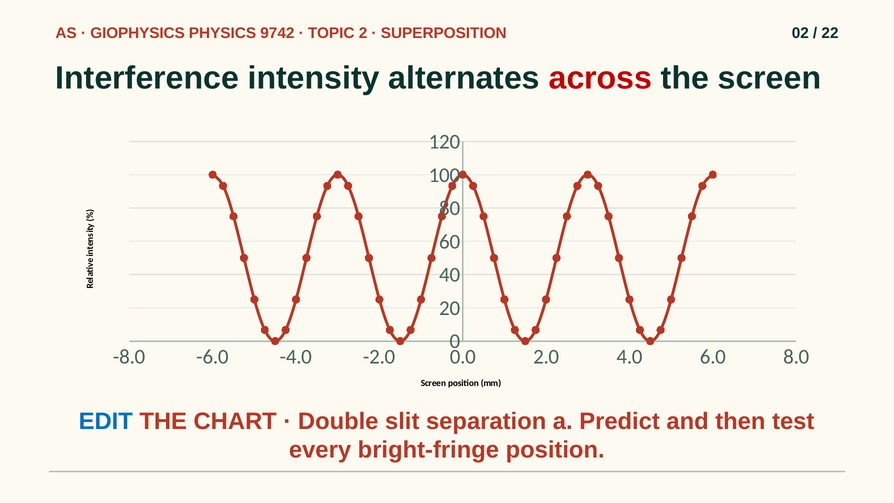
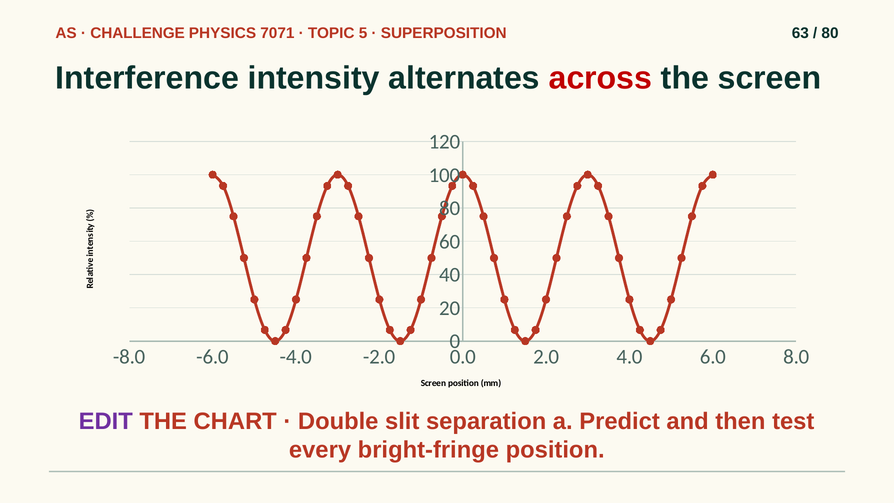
GIOPHYSICS: GIOPHYSICS -> CHALLENGE (138, 33)
9742: 9742 -> 7071 (277, 33)
2: 2 -> 5 (363, 33)
02: 02 -> 63 (800, 33)
22: 22 -> 80 (830, 33)
EDIT colour: blue -> purple (106, 422)
